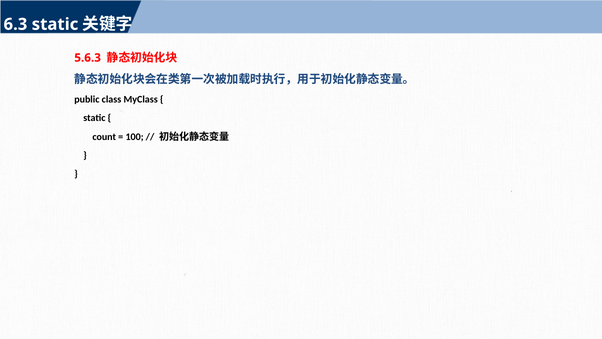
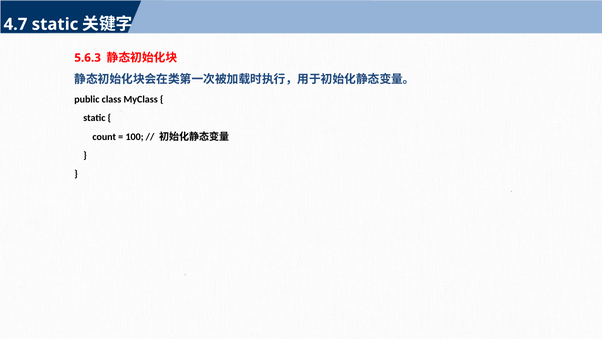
6.3: 6.3 -> 4.7 (15, 24)
